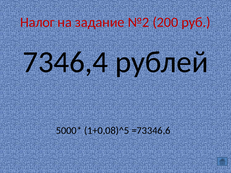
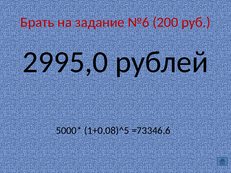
Налог: Налог -> Брать (37, 22)
№2: №2 -> №6 (138, 22)
7346,4: 7346,4 -> 2995,0 (65, 62)
